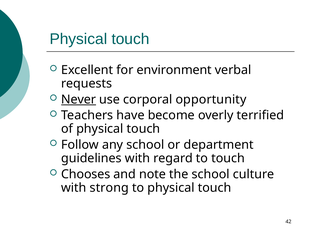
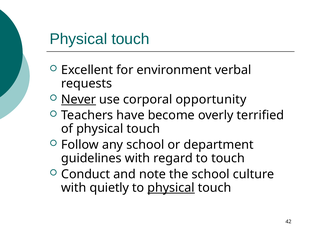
Chooses: Chooses -> Conduct (86, 175)
strong: strong -> quietly (109, 188)
physical underline: none -> present (171, 188)
